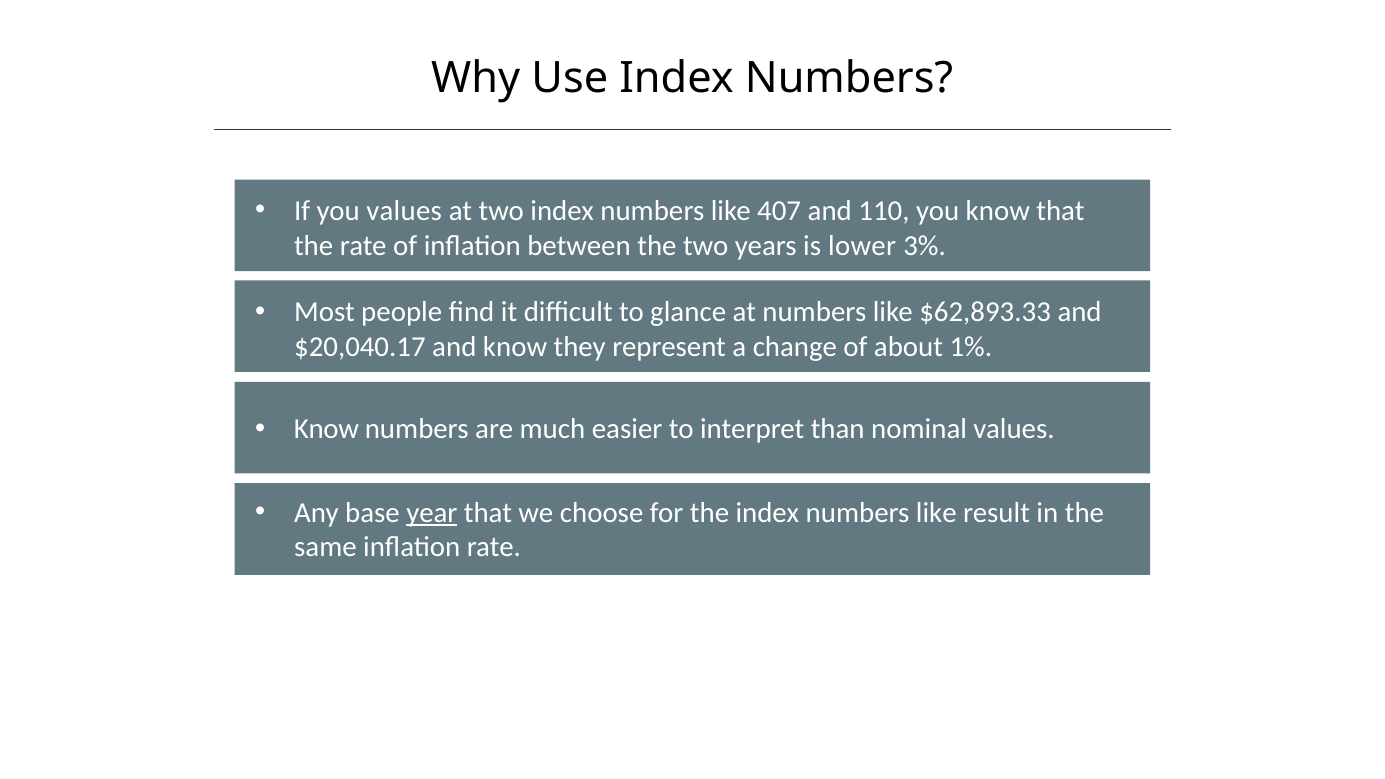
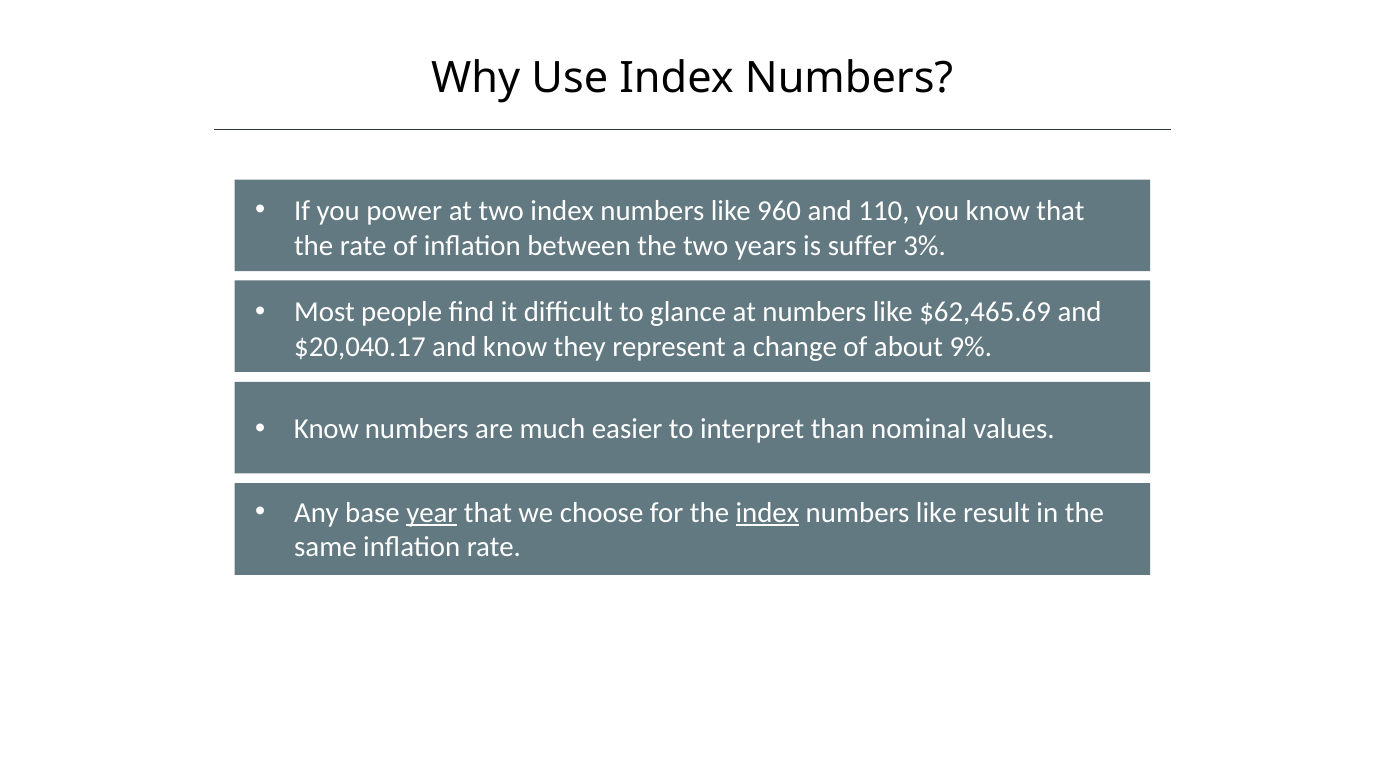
you values: values -> power (404, 211)
407: 407 -> 960 (779, 211)
lower: lower -> suffer (862, 246)
$62,893.33: $62,893.33 -> $62,465.69 (985, 312)
1%: 1% -> 9% (971, 347)
index underline: none -> present (767, 513)
